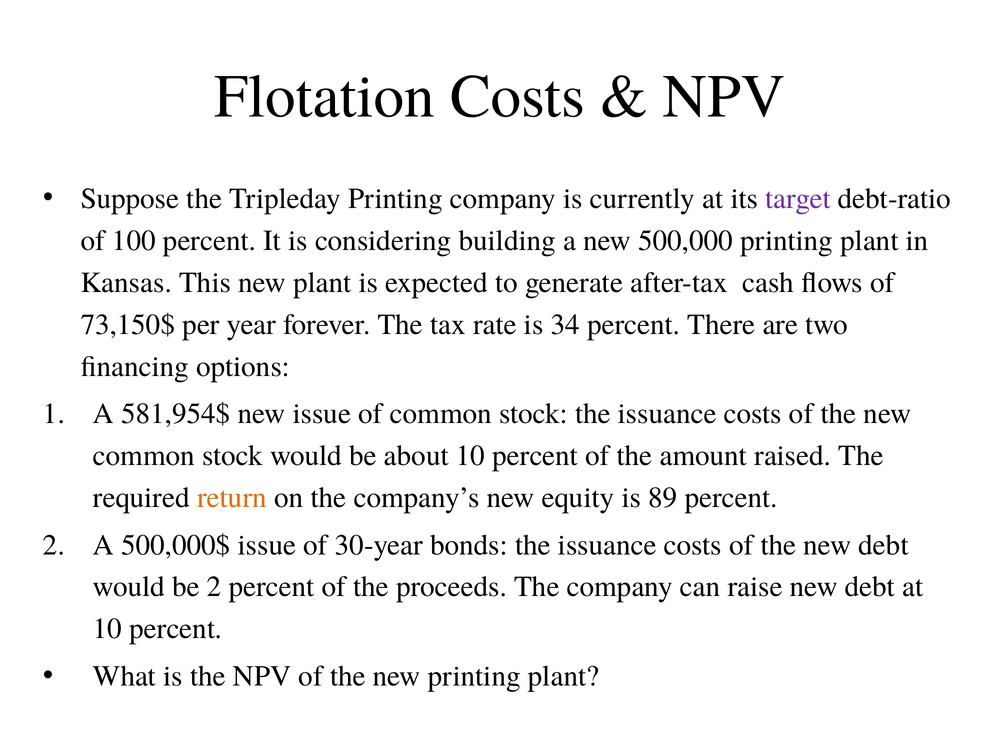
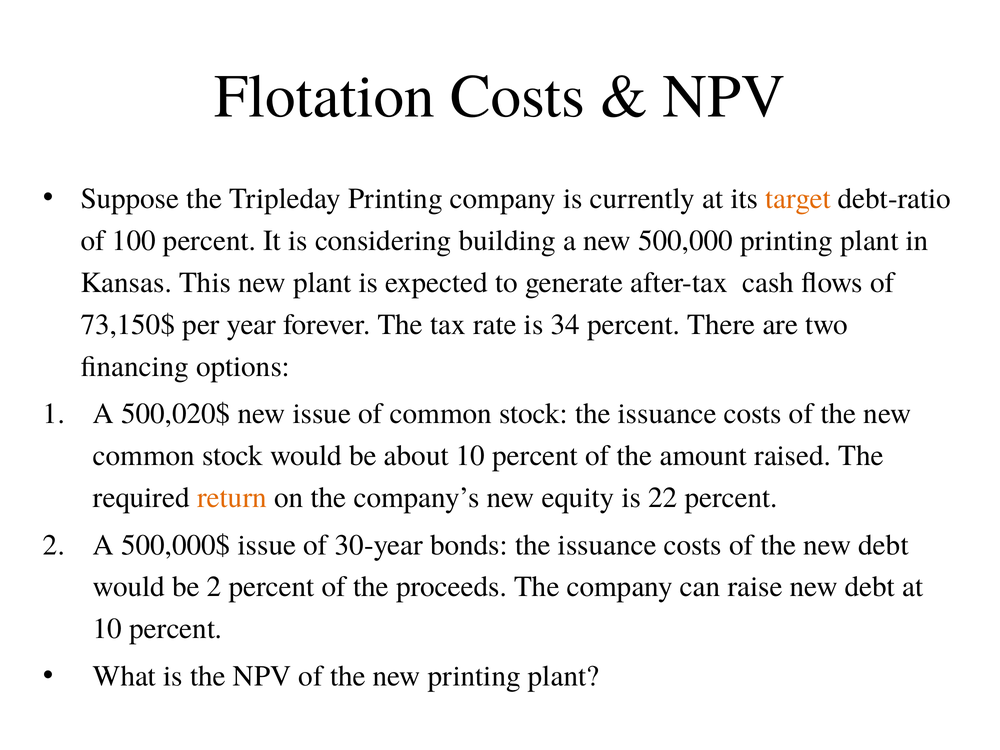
target colour: purple -> orange (798, 199)
581,954$: 581,954$ -> 500,020$ (176, 414)
89: 89 -> 22 (663, 498)
